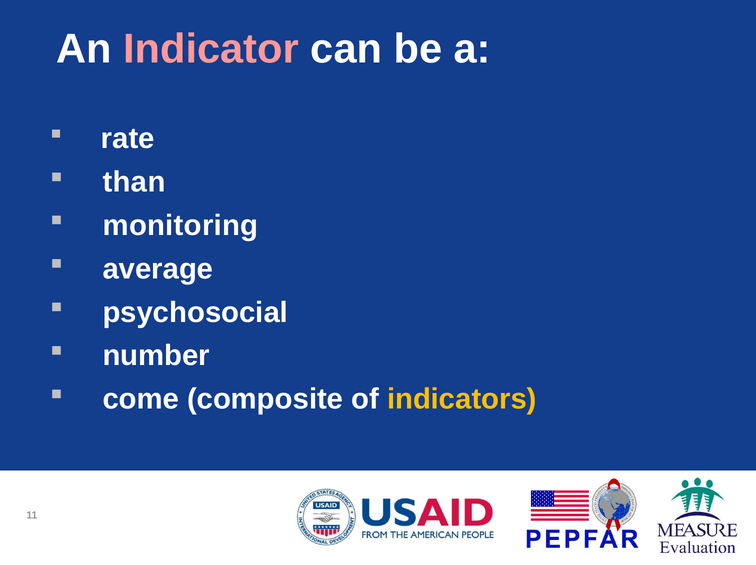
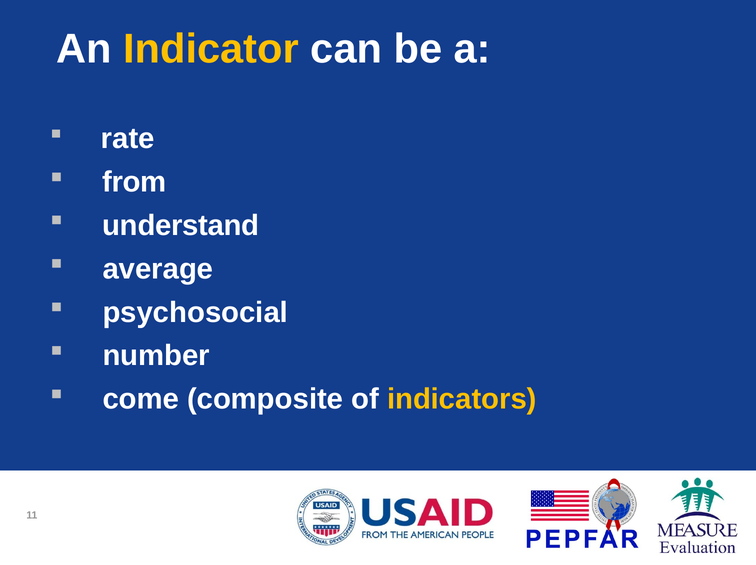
Indicator colour: pink -> yellow (211, 49)
than: than -> from (134, 182)
monitoring: monitoring -> understand (181, 226)
